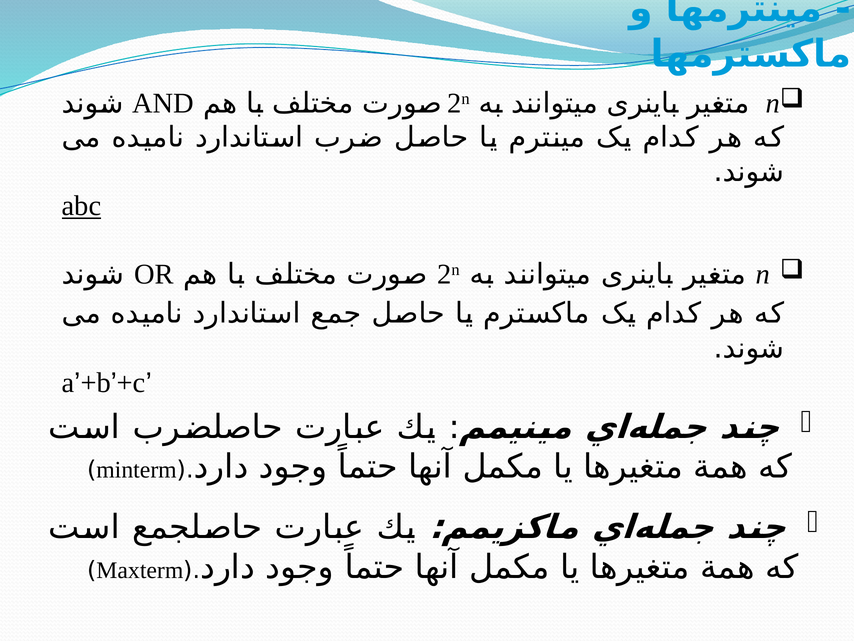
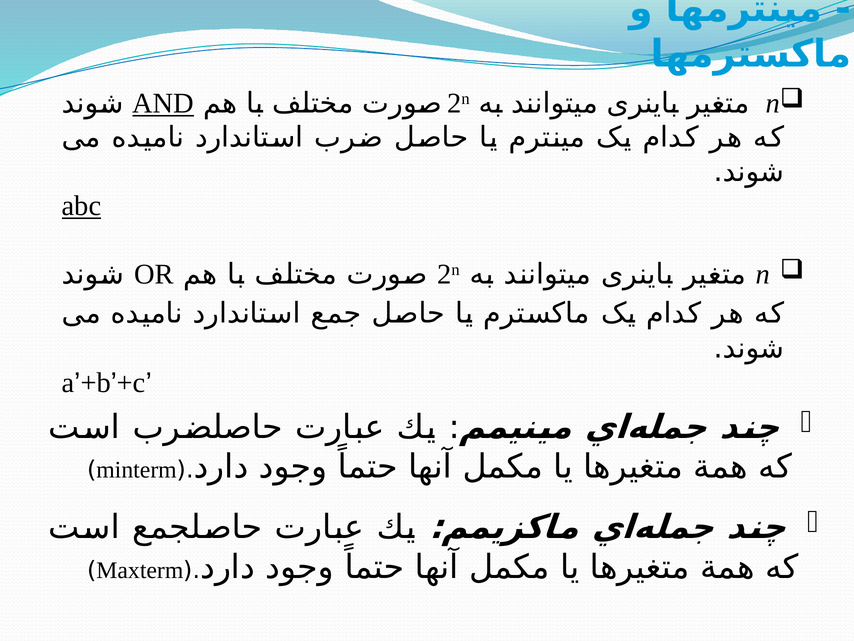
AND underline: none -> present (163, 103)
